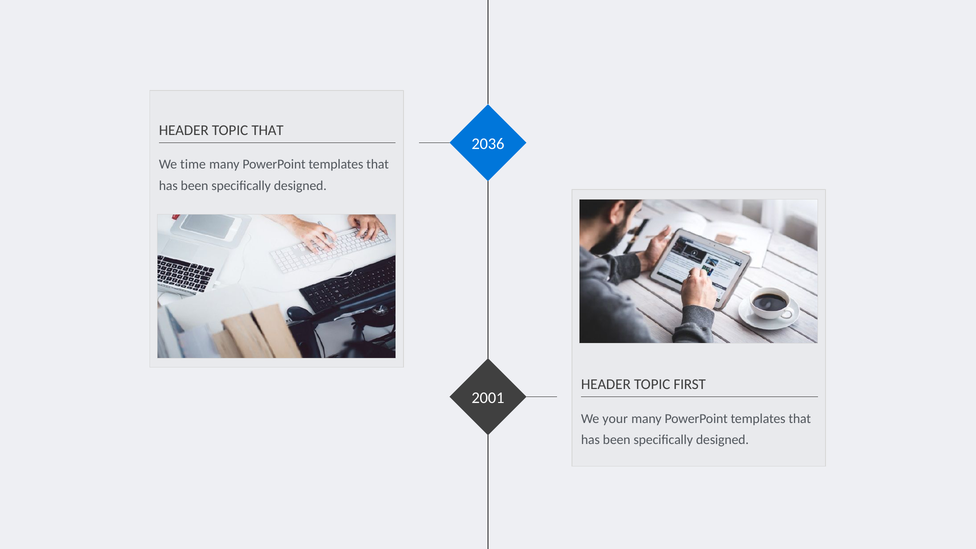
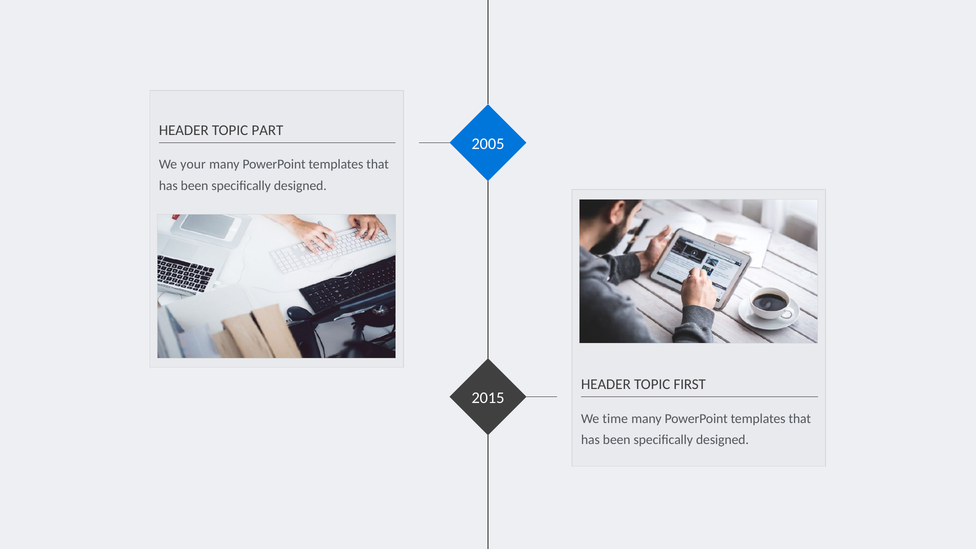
TOPIC THAT: THAT -> PART (267, 130)
2036: 2036 -> 2005 (488, 144)
time: time -> your (193, 164)
2001: 2001 -> 2015 (488, 398)
your: your -> time (615, 418)
